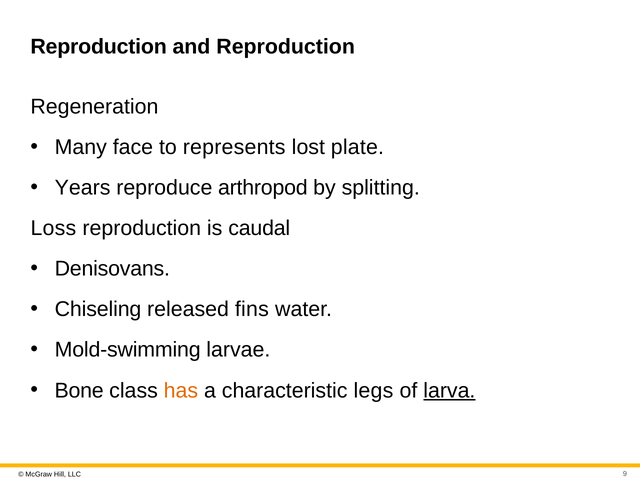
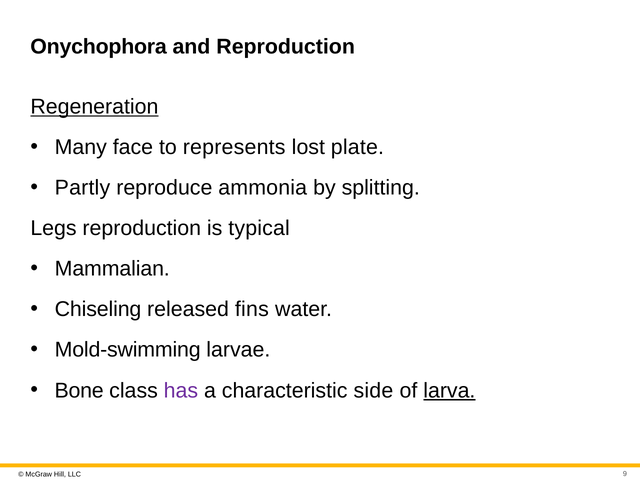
Reproduction: Reproduction -> Onychophora (99, 47)
Regeneration underline: none -> present (94, 107)
Years: Years -> Partly (82, 188)
arthropod: arthropod -> ammonia (263, 188)
Loss: Loss -> Legs (53, 228)
caudal: caudal -> typical (259, 228)
Denisovans: Denisovans -> Mammalian (112, 269)
has colour: orange -> purple (181, 390)
legs: legs -> side (373, 390)
